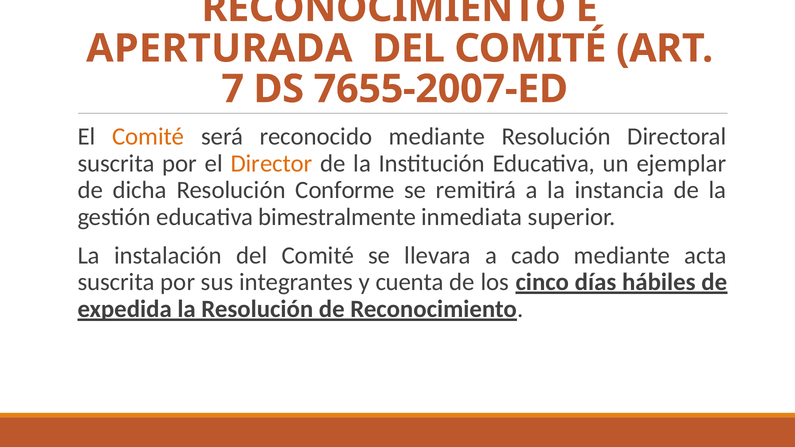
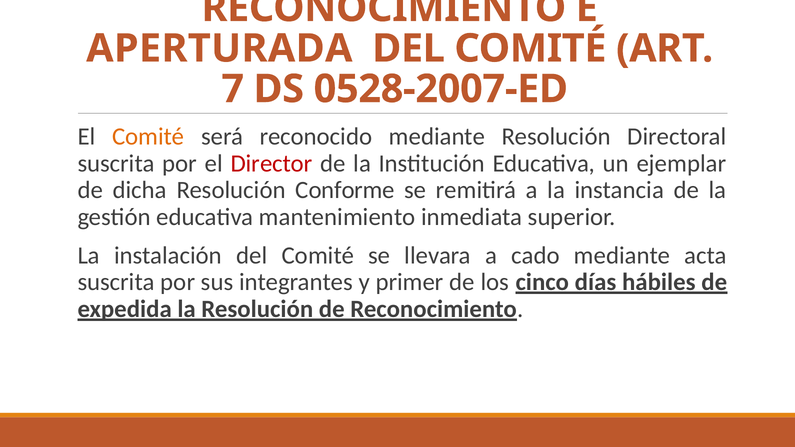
7655-2007-ED: 7655-2007-ED -> 0528-2007-ED (441, 89)
Director colour: orange -> red (272, 163)
bimestralmente: bimestralmente -> mantenimiento (337, 217)
cuenta: cuenta -> primer (410, 282)
